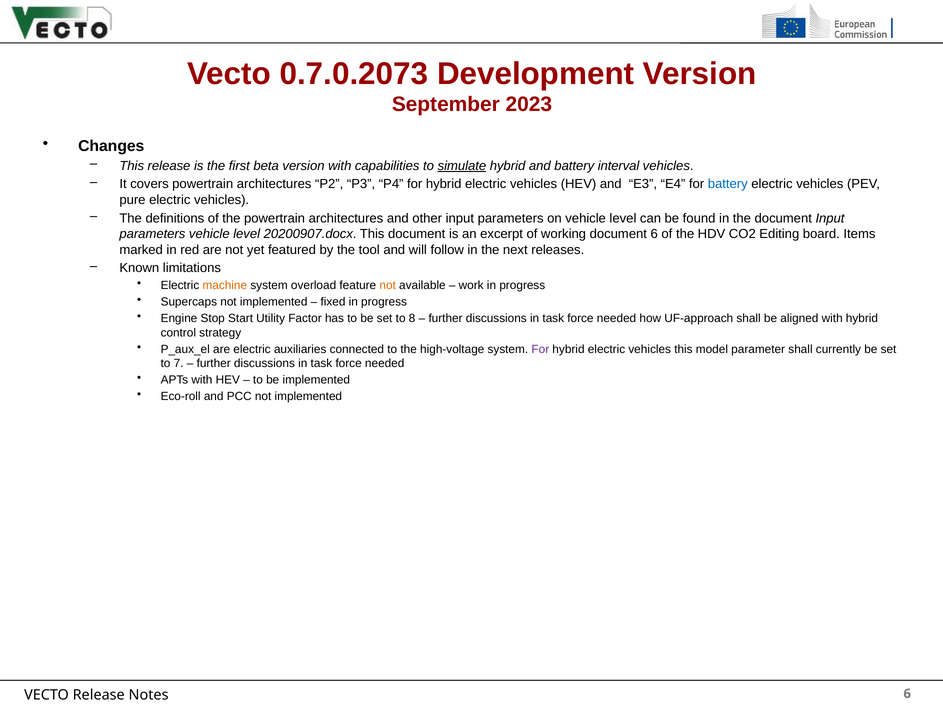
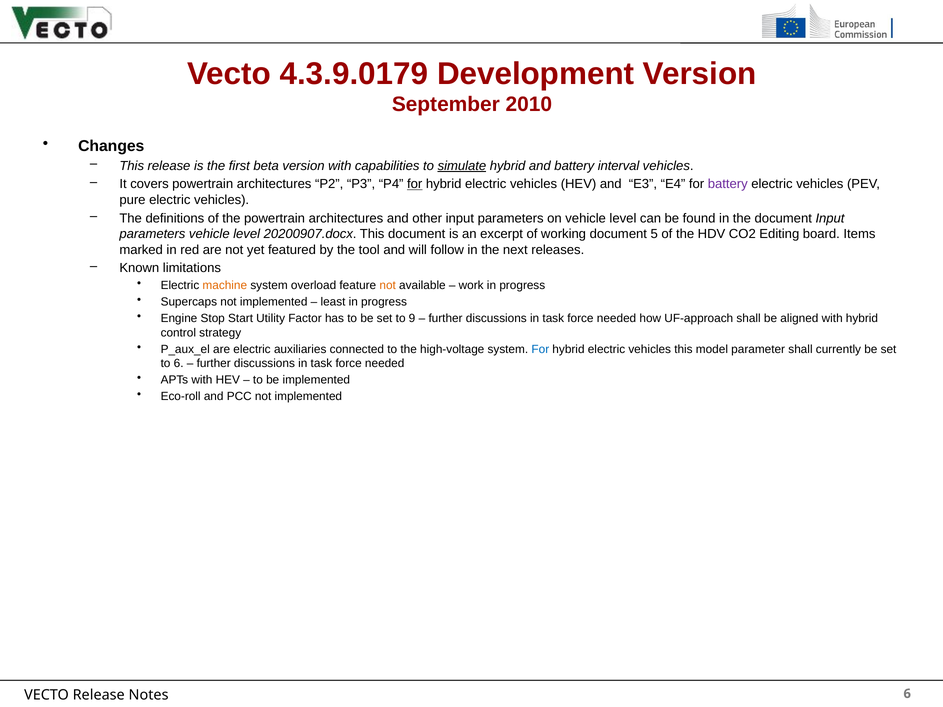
0.7.0.2073: 0.7.0.2073 -> 4.3.9.0179 (354, 74)
2023: 2023 -> 2010 (529, 105)
for underline: none -> present (415, 184)
battery colour: blue -> purple (728, 184)
document 6: 6 -> 5 (654, 234)
fixed: fixed -> least (333, 302)
8: 8 -> 9 (412, 319)
For colour: purple -> blue (540, 349)
to 7: 7 -> 6 (179, 363)
